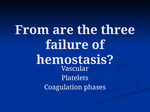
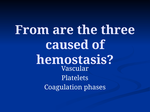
failure: failure -> caused (67, 45)
